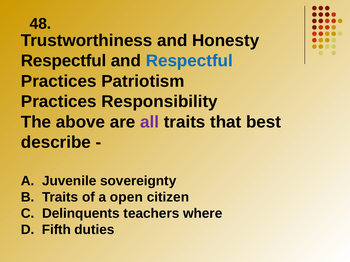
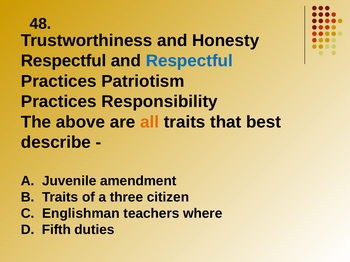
all colour: purple -> orange (150, 122)
sovereignty: sovereignty -> amendment (138, 181)
open: open -> three (126, 198)
Delinquents: Delinquents -> Englishman (81, 214)
